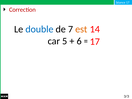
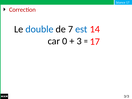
est colour: orange -> blue (81, 29)
5: 5 -> 0 (65, 41)
6: 6 -> 3 (79, 41)
